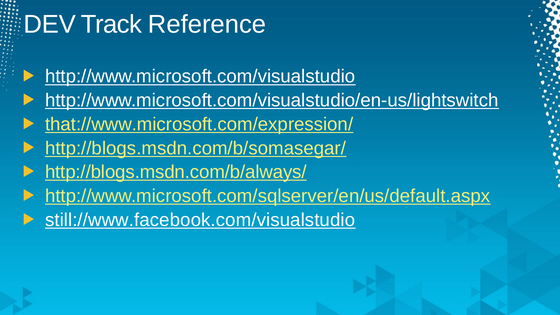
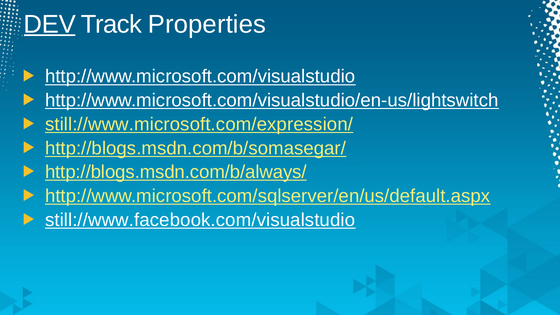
DEV underline: none -> present (50, 24)
Reference: Reference -> Properties (207, 24)
that://www.microsoft.com/expression/: that://www.microsoft.com/expression/ -> still://www.microsoft.com/expression/ (199, 124)
